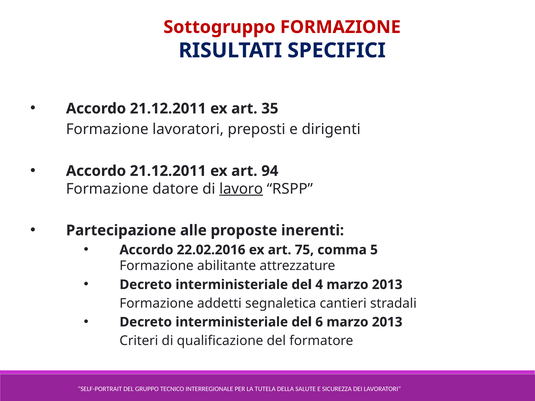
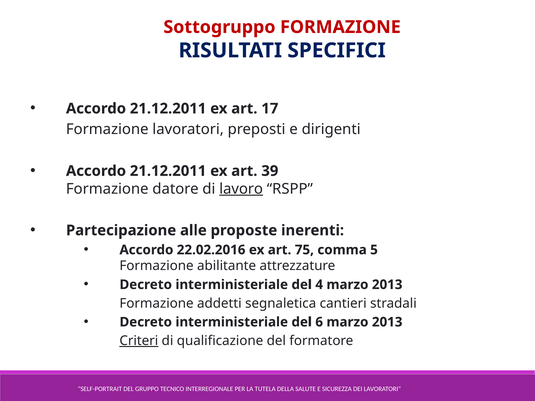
35: 35 -> 17 (270, 109)
94: 94 -> 39 (270, 171)
Criteri underline: none -> present (139, 341)
